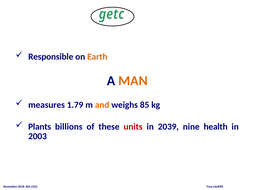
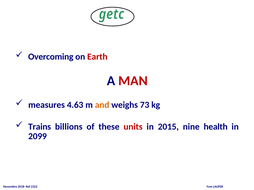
Responsible: Responsible -> Overcoming (51, 57)
Earth colour: orange -> red (97, 57)
MAN colour: orange -> red (133, 81)
1.79: 1.79 -> 4.63 (75, 105)
85: 85 -> 73 (145, 105)
Plants: Plants -> Trains (40, 127)
2039: 2039 -> 2015 (168, 127)
2003: 2003 -> 2099 (38, 137)
